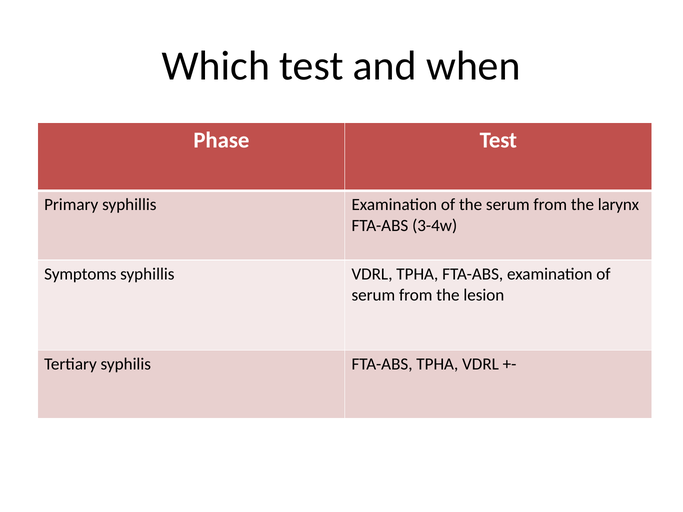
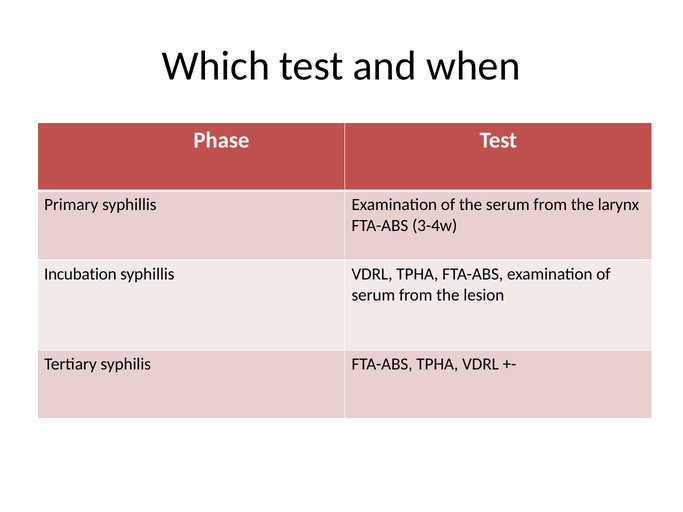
Symptoms: Symptoms -> Incubation (80, 274)
